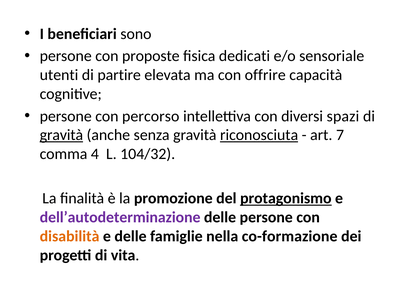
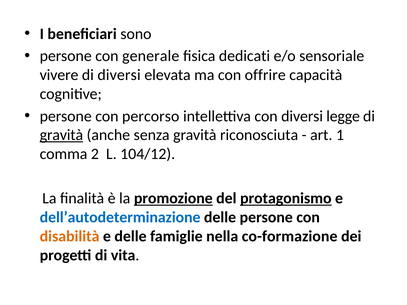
proposte: proposte -> generale (151, 56)
utenti: utenti -> vivere (59, 75)
di partire: partire -> diversi (119, 75)
spazi: spazi -> legge (343, 116)
riconosciuta underline: present -> none (259, 135)
7: 7 -> 1 (340, 135)
4: 4 -> 2 (95, 154)
104/32: 104/32 -> 104/12 (148, 154)
promozione underline: none -> present (173, 199)
dell’autodeterminazione colour: purple -> blue (120, 218)
